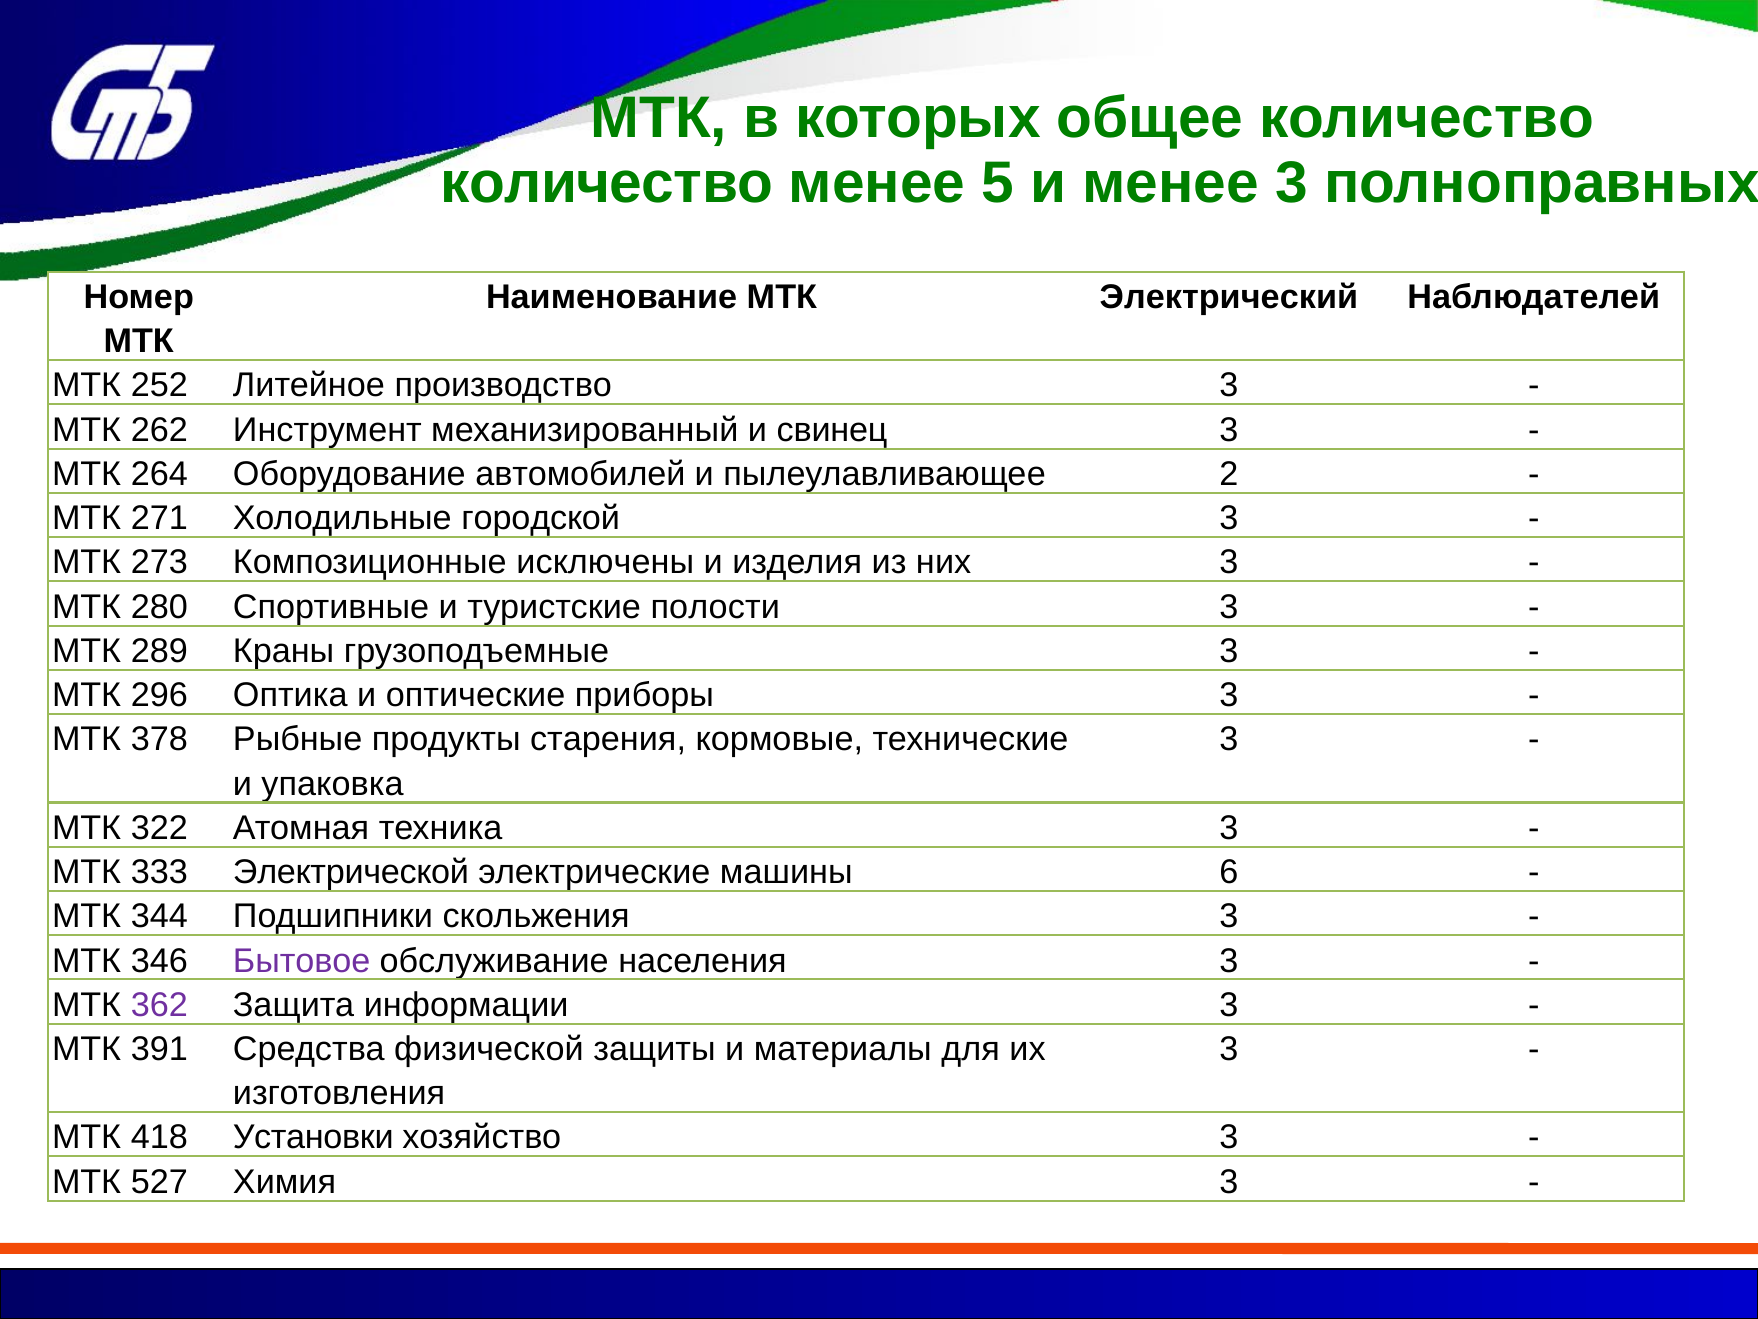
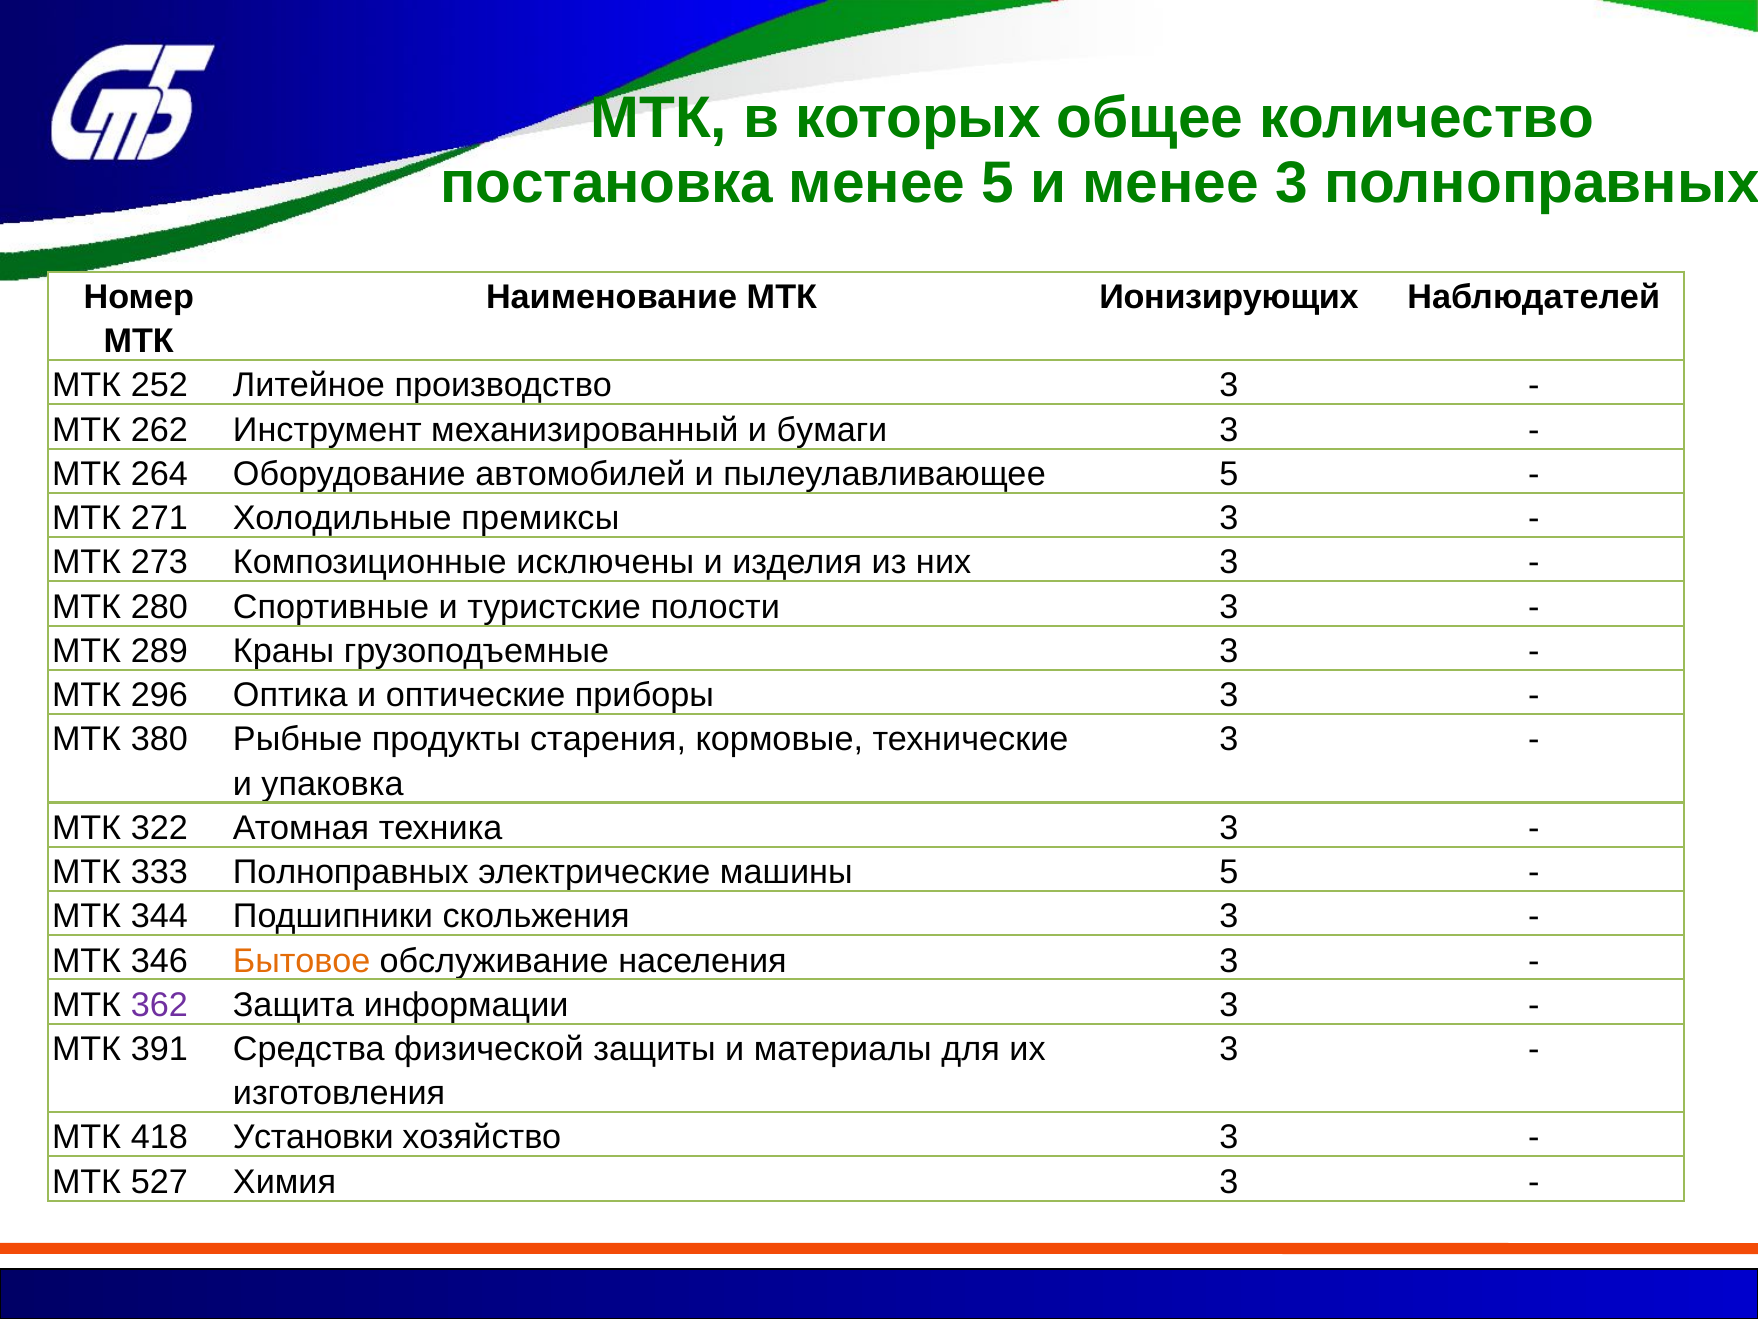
количество: количество -> постановка (607, 183)
Электрический: Электрический -> Ионизирующих (1229, 297)
свинец: свинец -> бумаги (832, 430)
пылеулавливающее 2: 2 -> 5 (1229, 474)
городской: городской -> премиксы (540, 518)
378: 378 -> 380 (159, 739)
333 Электрической: Электрической -> Полноправных (351, 872)
машины 6: 6 -> 5 (1229, 872)
Бытовое colour: purple -> orange (302, 960)
